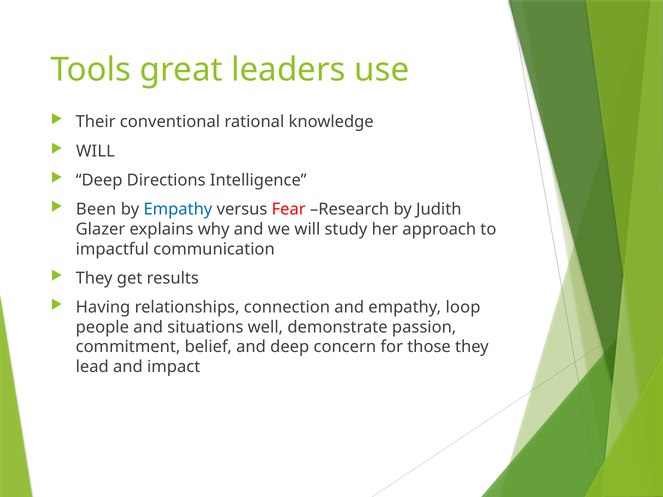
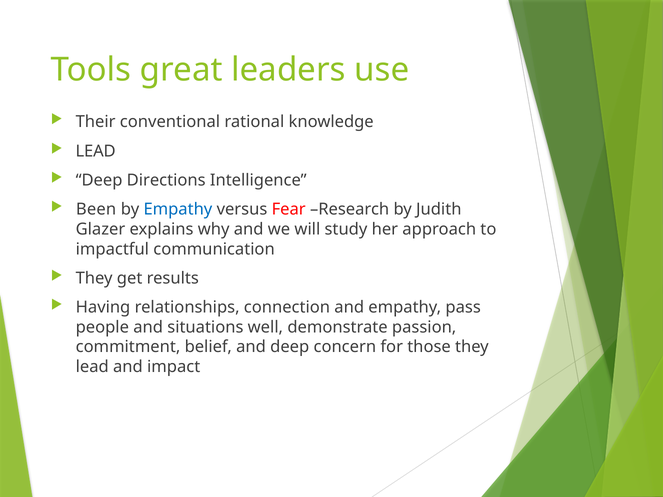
WILL: WILL -> LEAD (96, 151)
loop: loop -> pass (463, 307)
